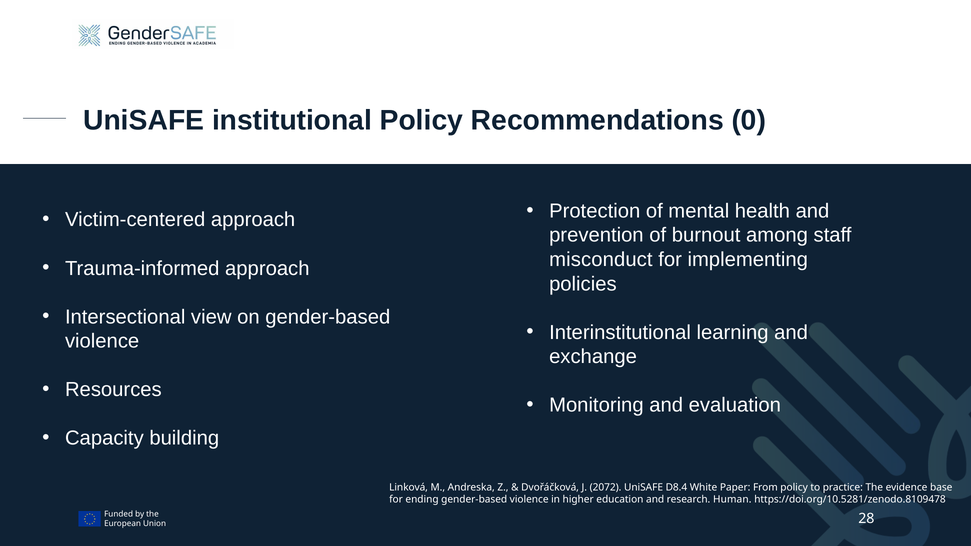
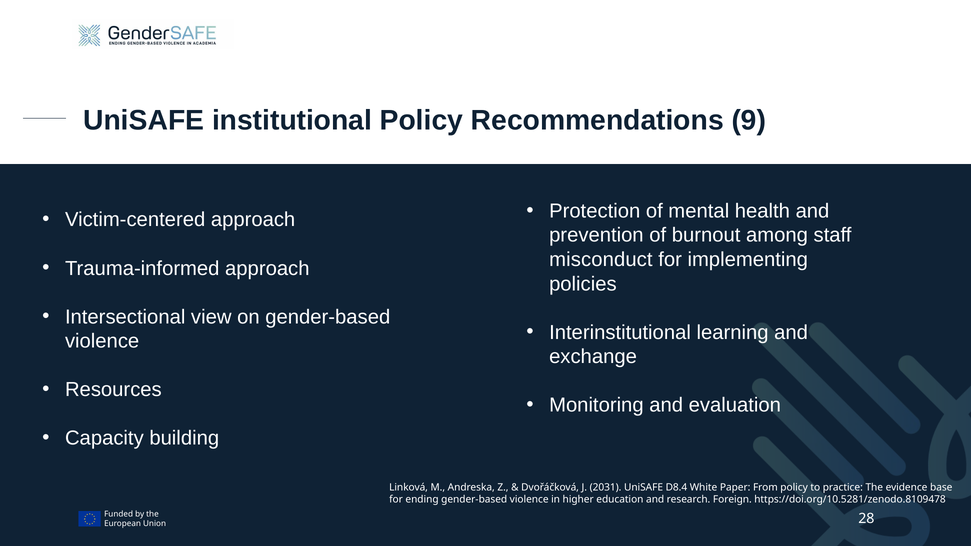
0: 0 -> 9 (749, 120)
2072: 2072 -> 2031 (606, 487)
Human: Human -> Foreign (732, 500)
